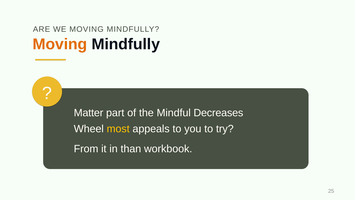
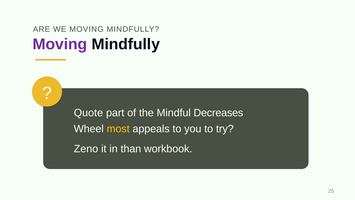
Moving colour: orange -> purple (60, 44)
Matter: Matter -> Quote (88, 113)
From: From -> Zeno (86, 149)
